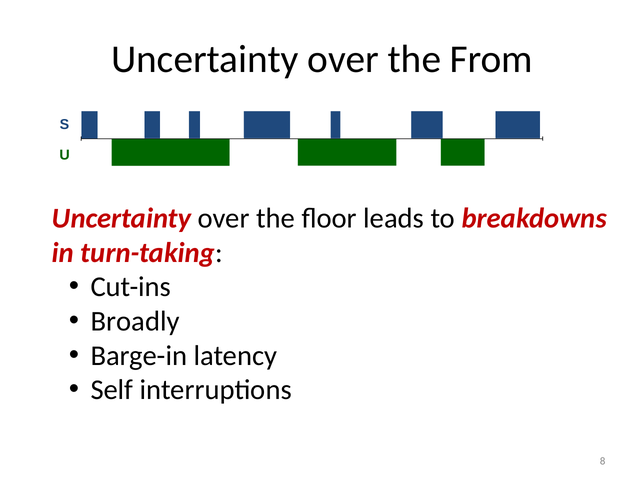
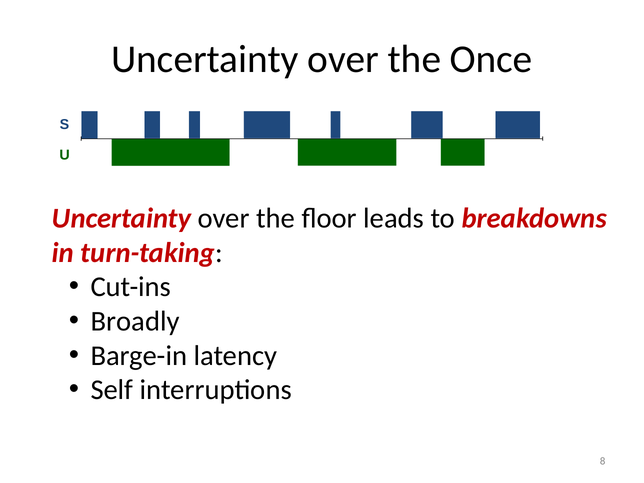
From: From -> Once (491, 59)
